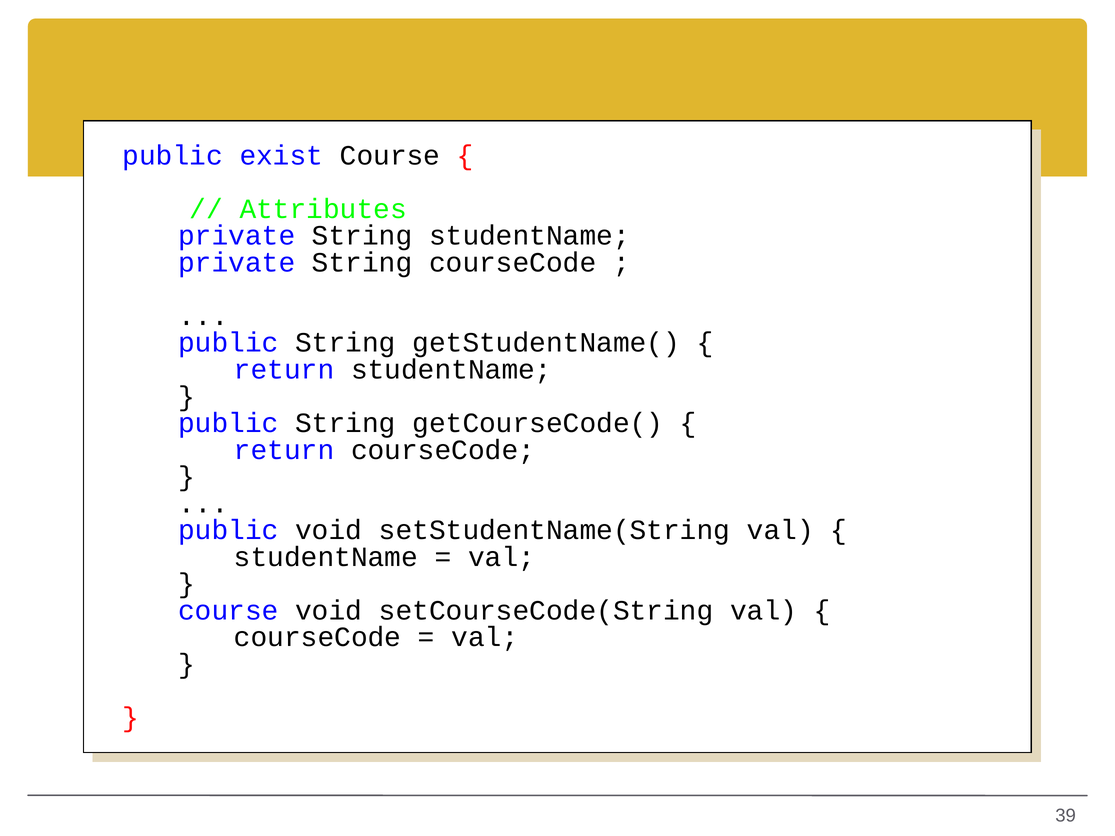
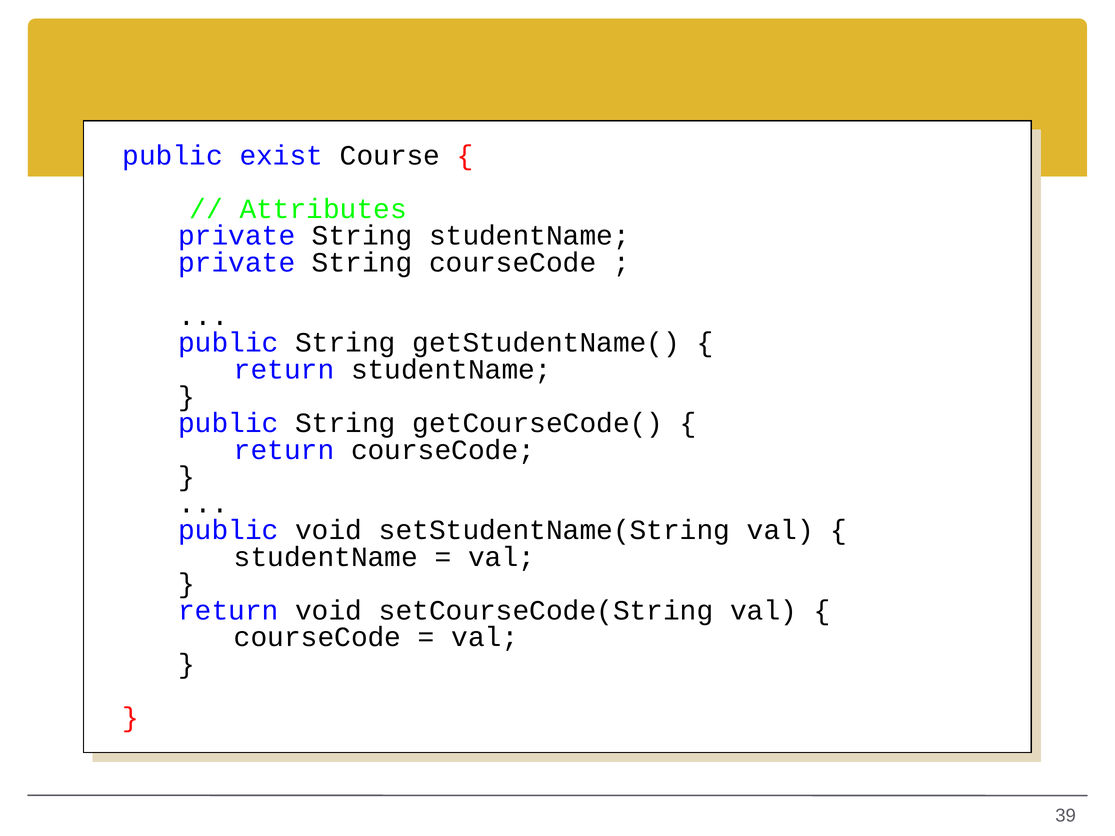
course: course -> return (228, 611)
